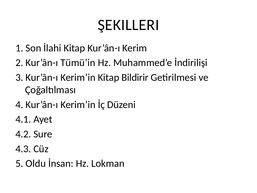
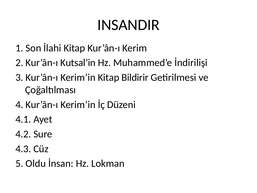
ŞEKILLERI: ŞEKILLERI -> INSANDIR (128, 25)
Tümü’in: Tümü’in -> Kutsal’in (78, 63)
